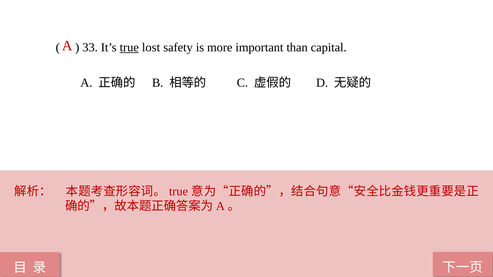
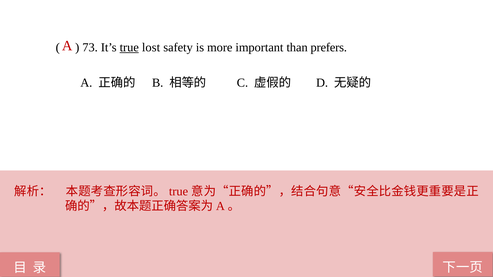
33: 33 -> 73 (90, 47)
capital: capital -> prefers (329, 47)
